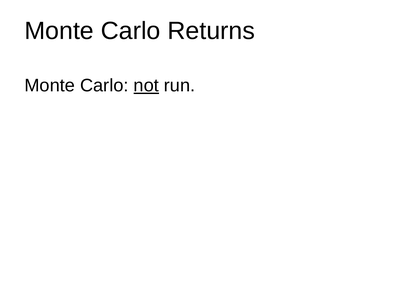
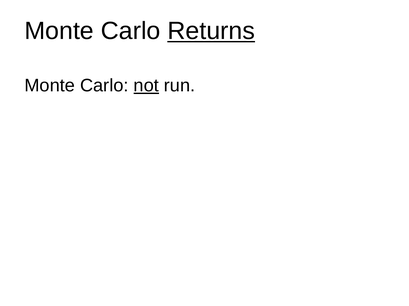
Returns underline: none -> present (211, 31)
